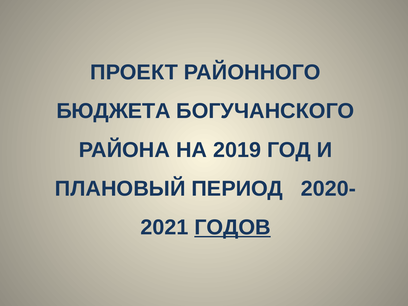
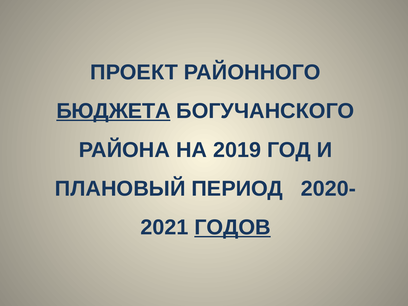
БЮДЖЕТА underline: none -> present (113, 111)
